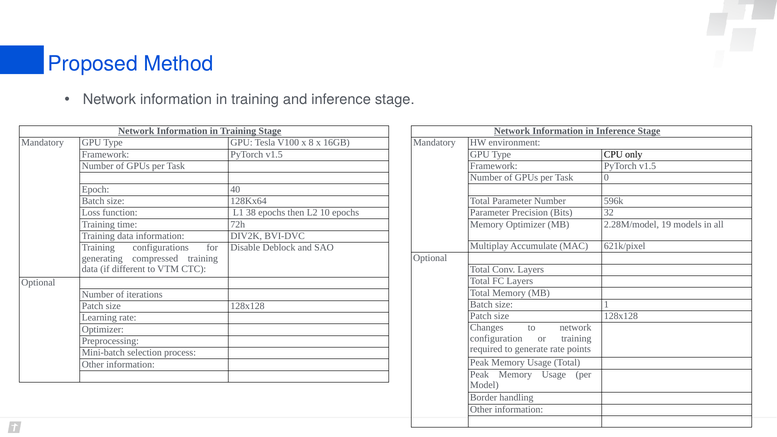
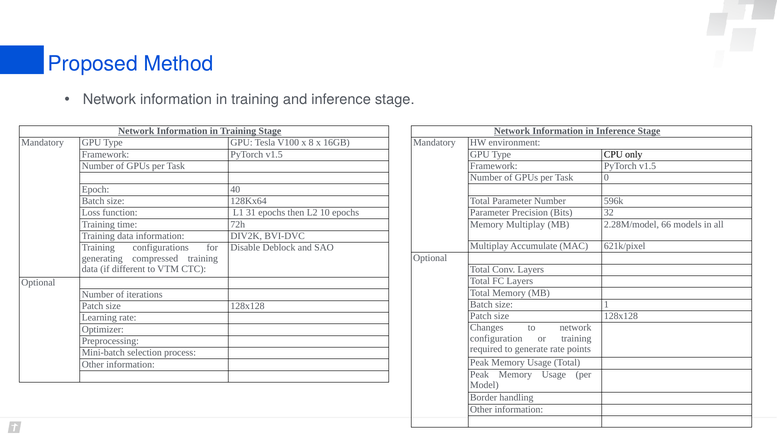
38: 38 -> 31 (251, 213)
Memory Optimizer: Optimizer -> Multiplay (526, 224)
19: 19 -> 66 (666, 224)
